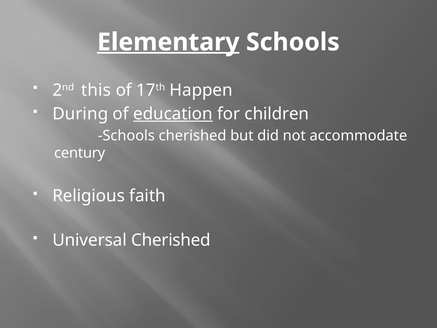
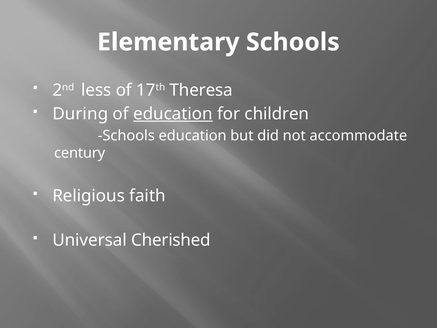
Elementary underline: present -> none (168, 42)
this: this -> less (96, 90)
Happen: Happen -> Theresa (201, 90)
Schools cherished: cherished -> education (193, 136)
